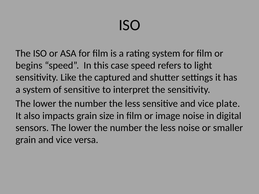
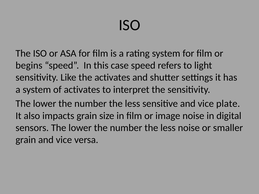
the captured: captured -> activates (112, 78)
of sensitive: sensitive -> activates (82, 90)
